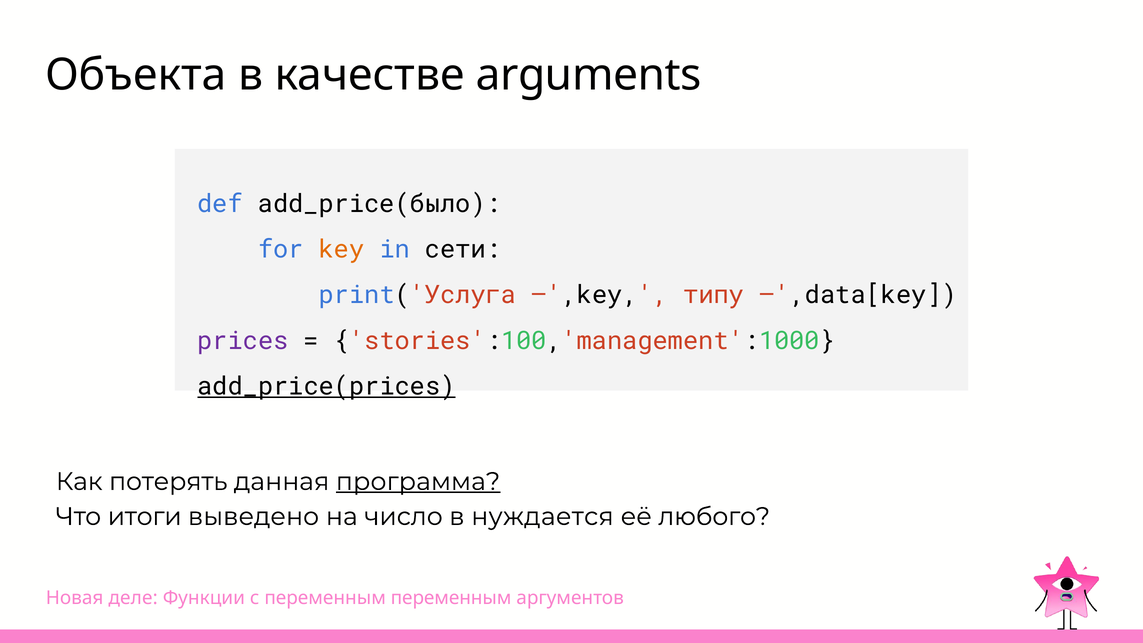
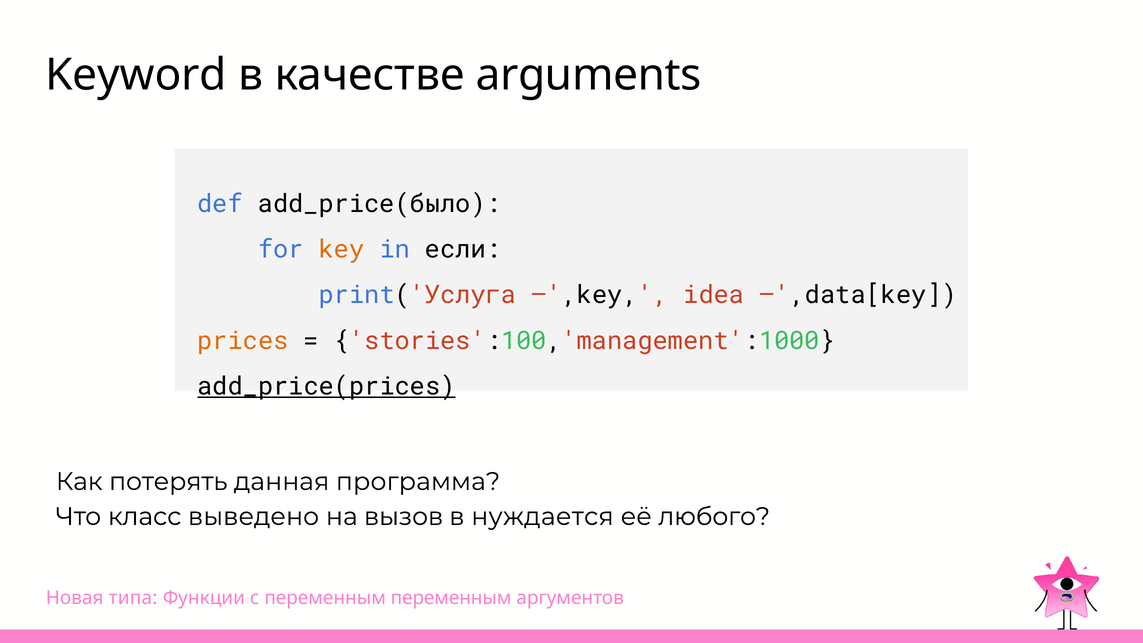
Объекта: Объекта -> Keyword (136, 75)
сети: сети -> если (463, 249)
типу: типу -> idea (714, 295)
prices colour: purple -> orange (243, 341)
программа underline: present -> none (418, 482)
итоги: итоги -> класс (145, 517)
число: число -> вызов (404, 517)
деле: деле -> типа (133, 598)
